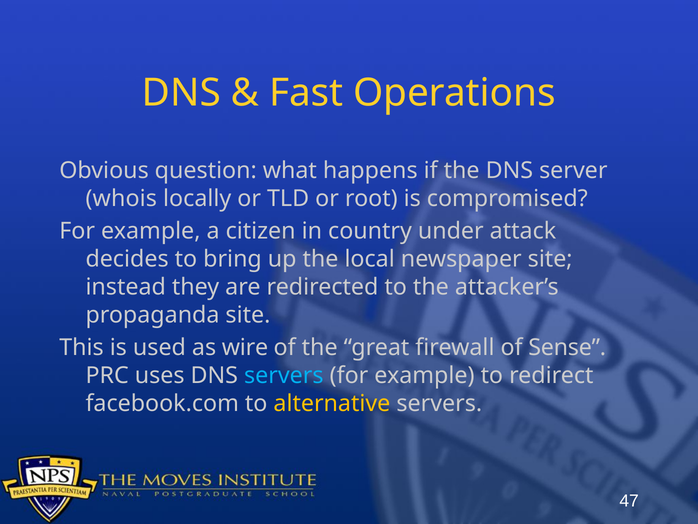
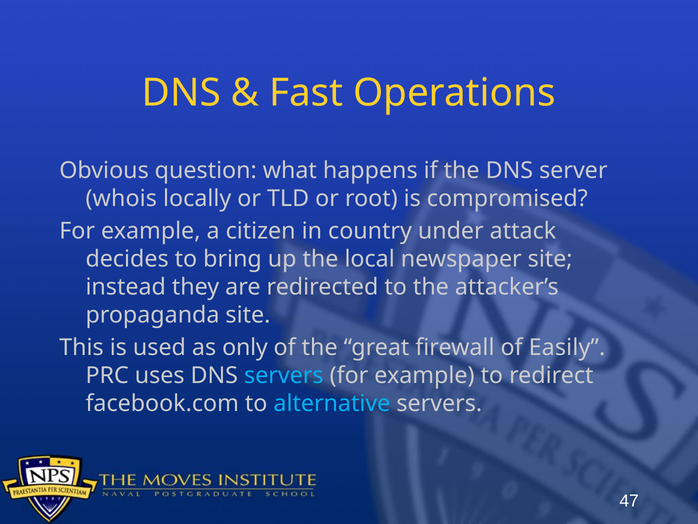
wire: wire -> only (245, 347)
Sense: Sense -> Easily (567, 347)
alternative colour: yellow -> light blue (332, 403)
